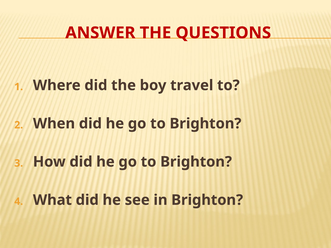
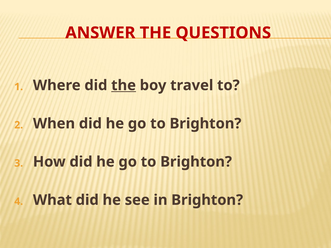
the underline: none -> present (124, 85)
